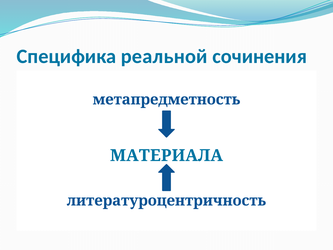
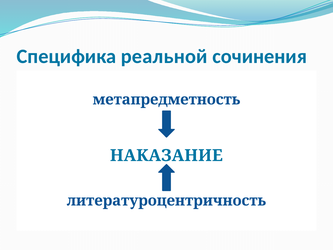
МАТЕРИАЛА: МАТЕРИАЛА -> НАКАЗАНИЕ (166, 155)
